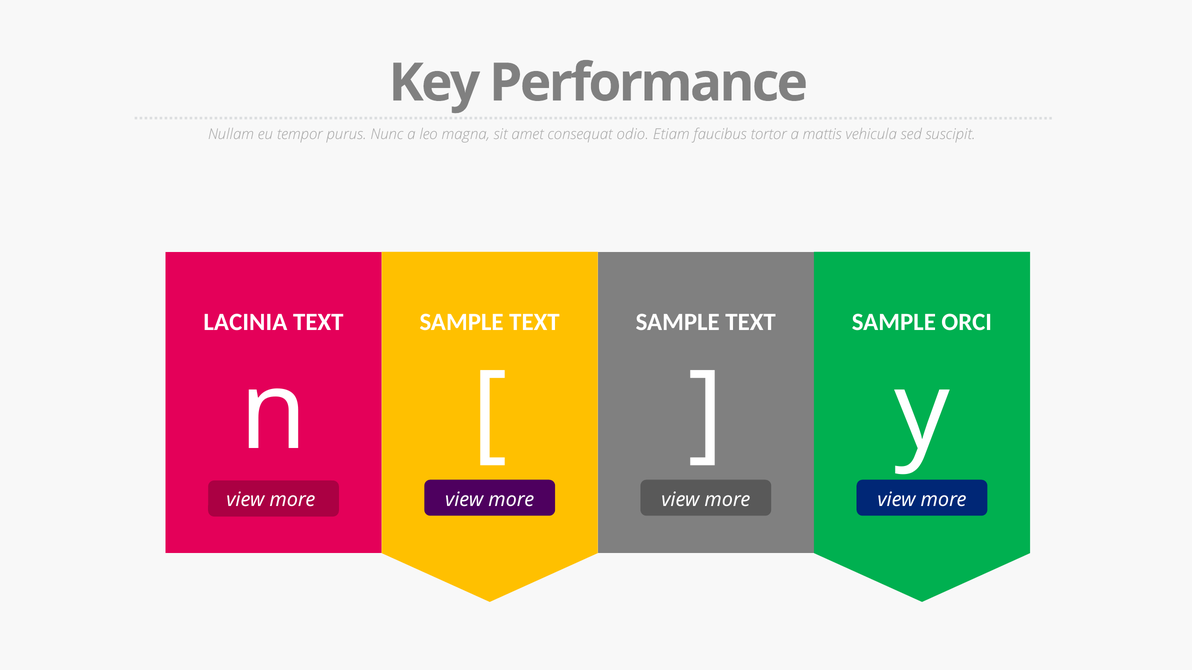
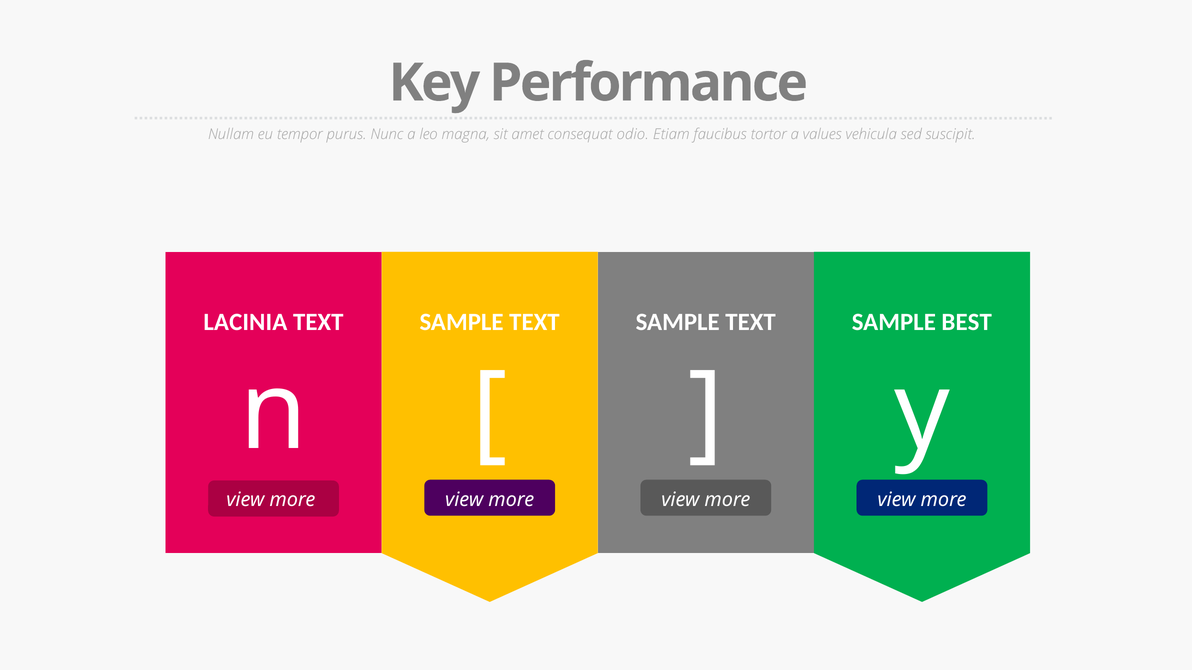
mattis: mattis -> values (822, 134)
ORCI: ORCI -> BEST (967, 322)
